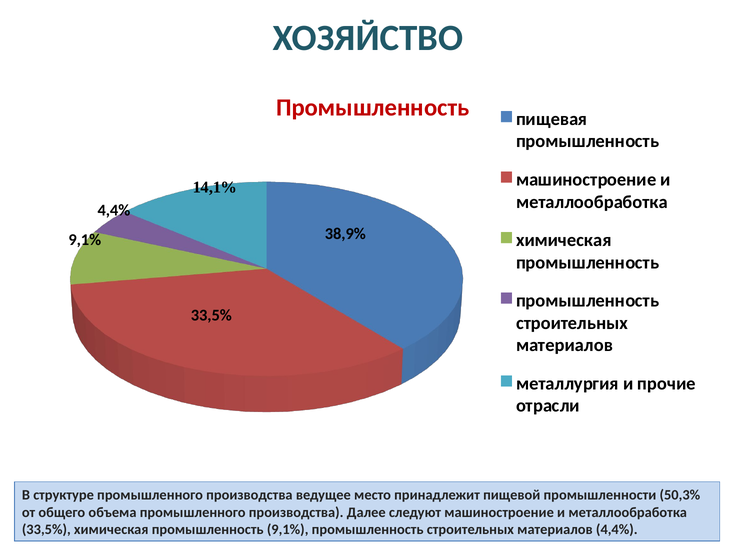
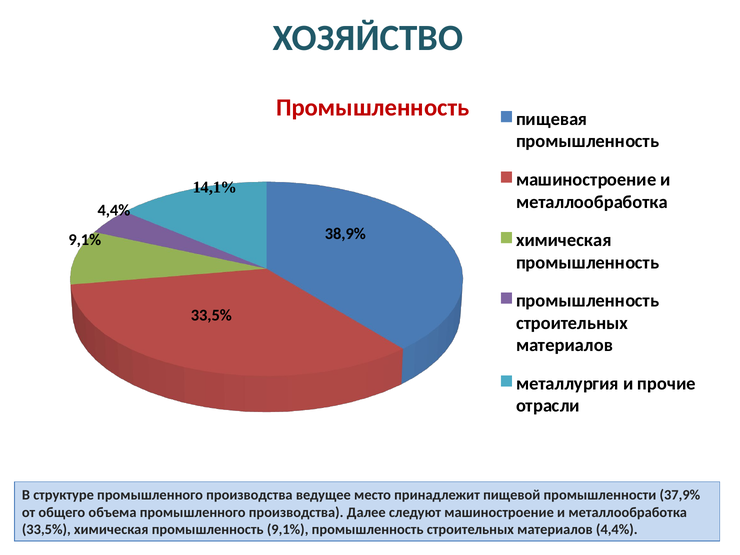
50,3%: 50,3% -> 37,9% (680, 495)
